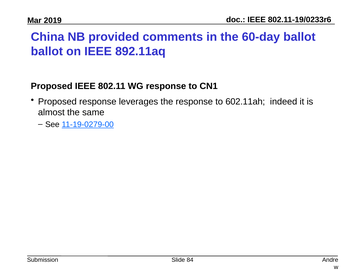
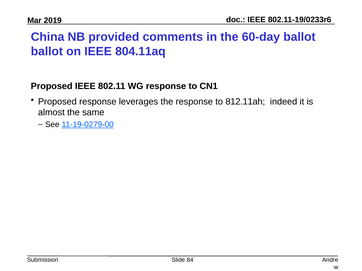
892.11aq: 892.11aq -> 804.11aq (140, 52)
602.11ah: 602.11ah -> 812.11ah (245, 102)
